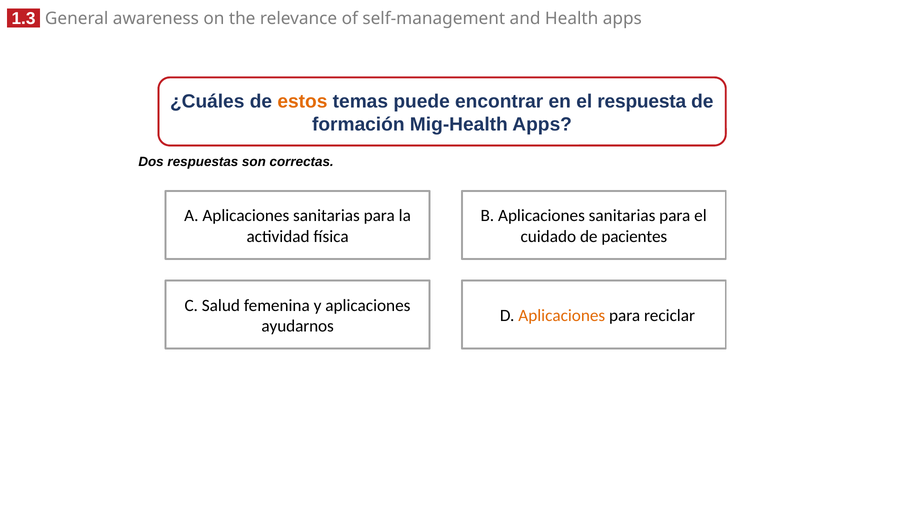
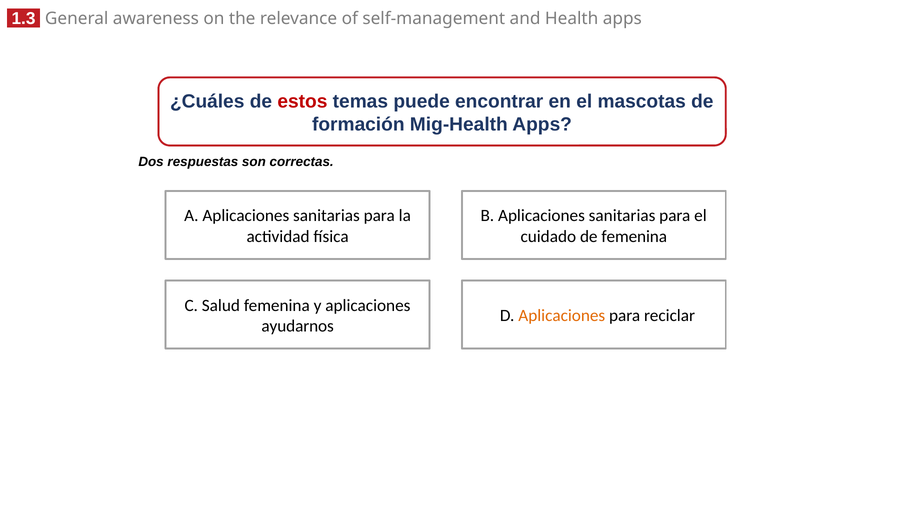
estos colour: orange -> red (302, 101)
respuesta: respuesta -> mascotas (642, 101)
de pacientes: pacientes -> femenina (634, 237)
